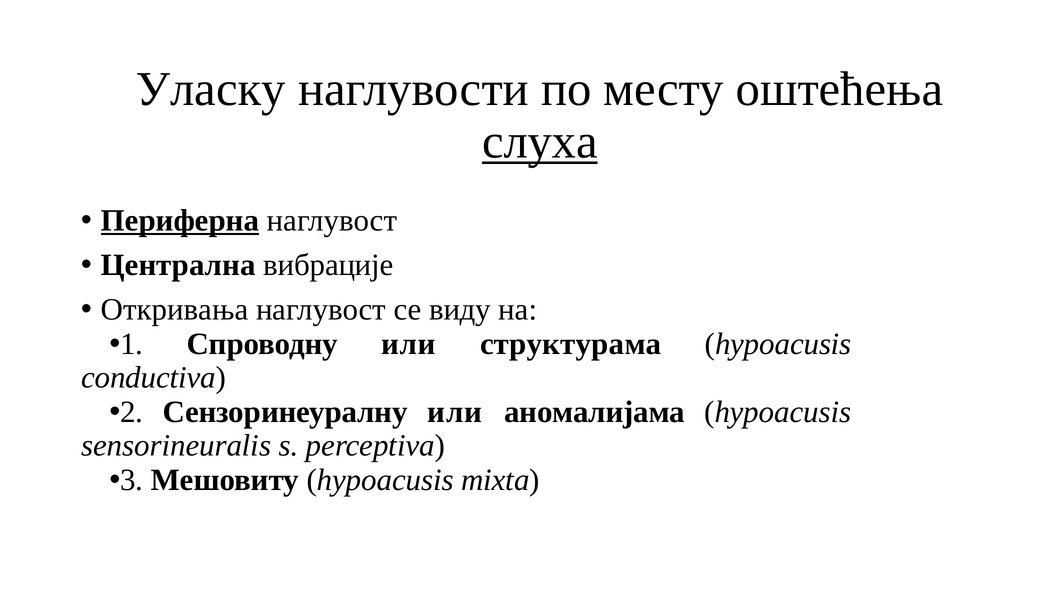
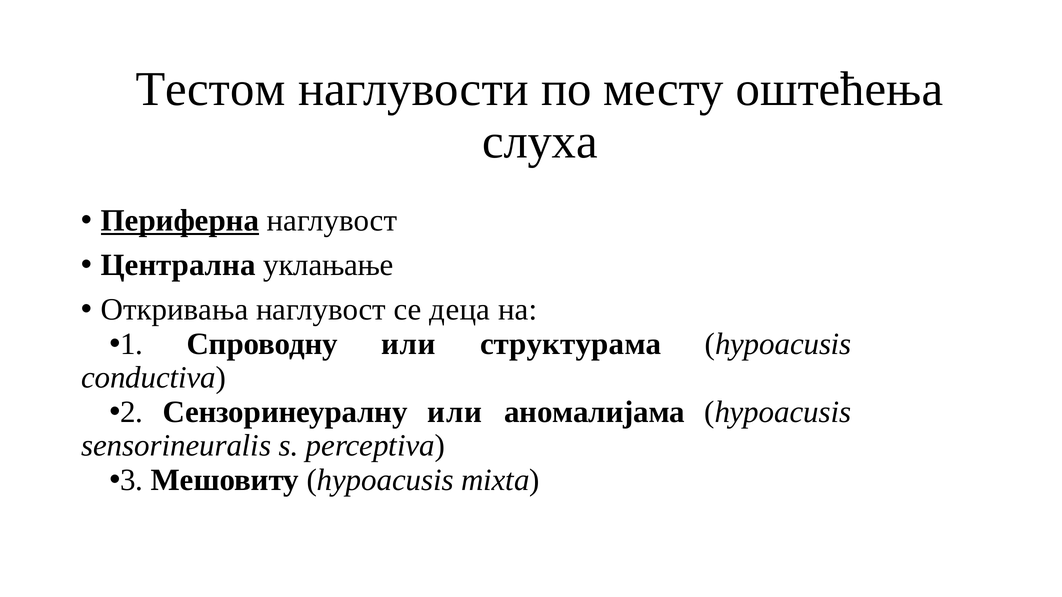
Уласку: Уласку -> Тестом (211, 89)
слуха underline: present -> none (540, 142)
вибрације: вибрације -> уклањање (328, 265)
виду: виду -> деца (460, 310)
